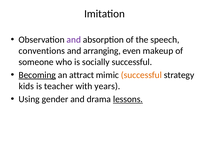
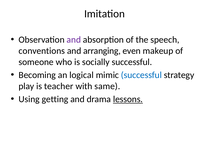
Becoming underline: present -> none (37, 75)
attract: attract -> logical (82, 75)
successful colour: orange -> blue (141, 75)
kids: kids -> play (26, 86)
years: years -> same (107, 86)
gender: gender -> getting (55, 99)
